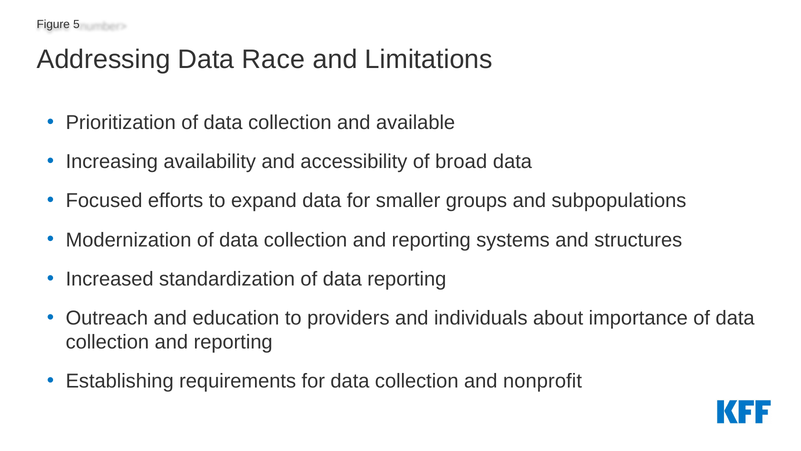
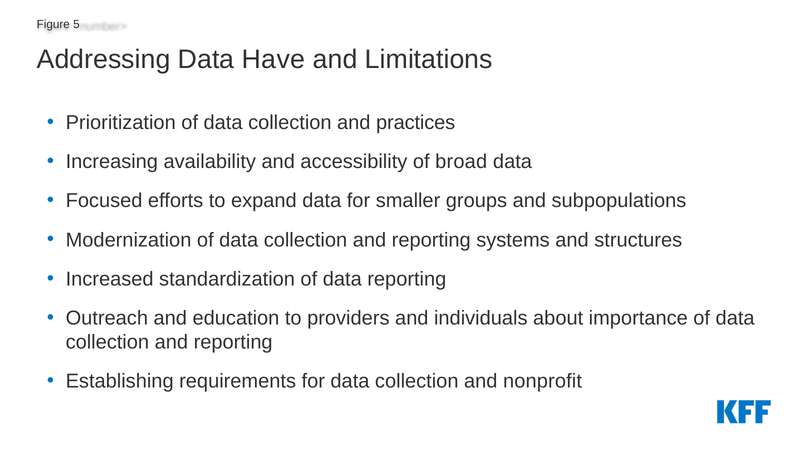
Race: Race -> Have (273, 60)
available: available -> practices (416, 123)
